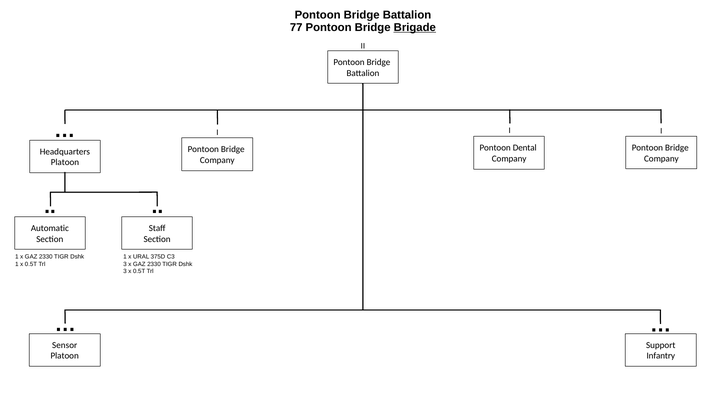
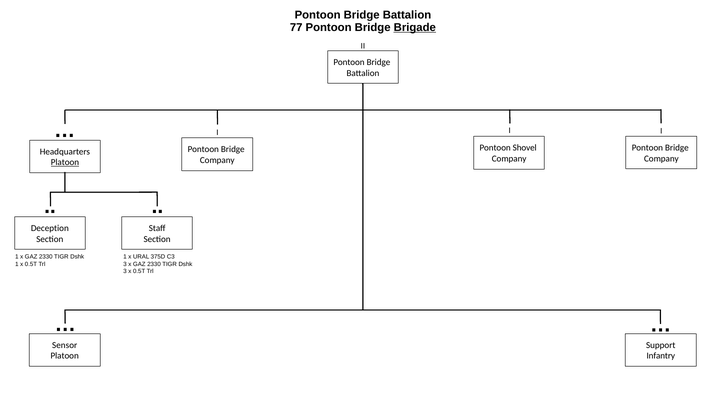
Dental: Dental -> Shovel (525, 148)
Platoon underline: none -> present (65, 163)
Automatic: Automatic -> Deception (50, 228)
